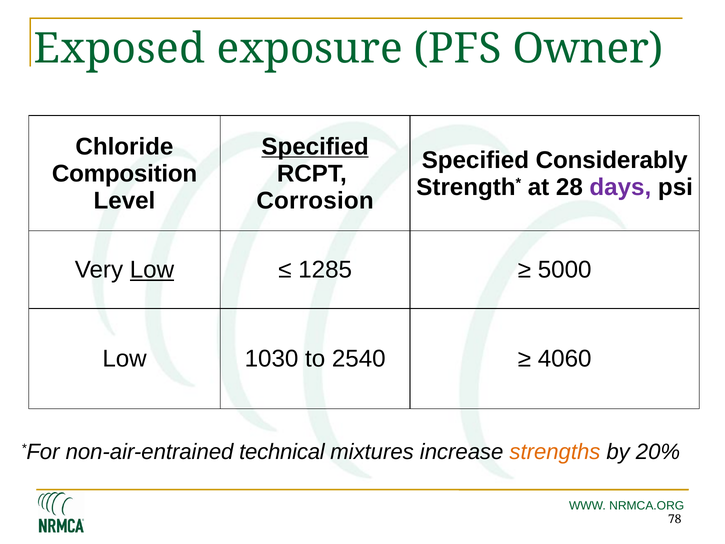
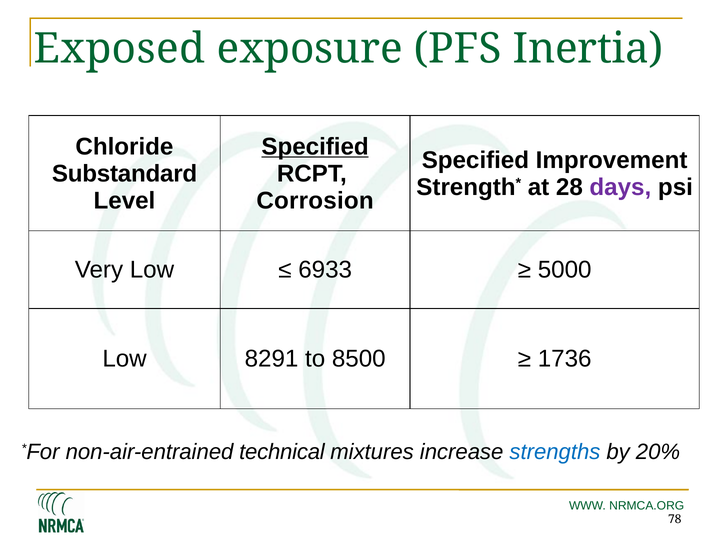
Owner: Owner -> Inertia (588, 49)
Considerably: Considerably -> Improvement (612, 160)
Composition: Composition -> Substandard (125, 174)
Low underline: present -> none (152, 270)
1285: 1285 -> 6933 (325, 270)
1030: 1030 -> 8291 (272, 359)
2540: 2540 -> 8500 (359, 359)
4060: 4060 -> 1736 (565, 359)
strengths colour: orange -> blue (555, 452)
